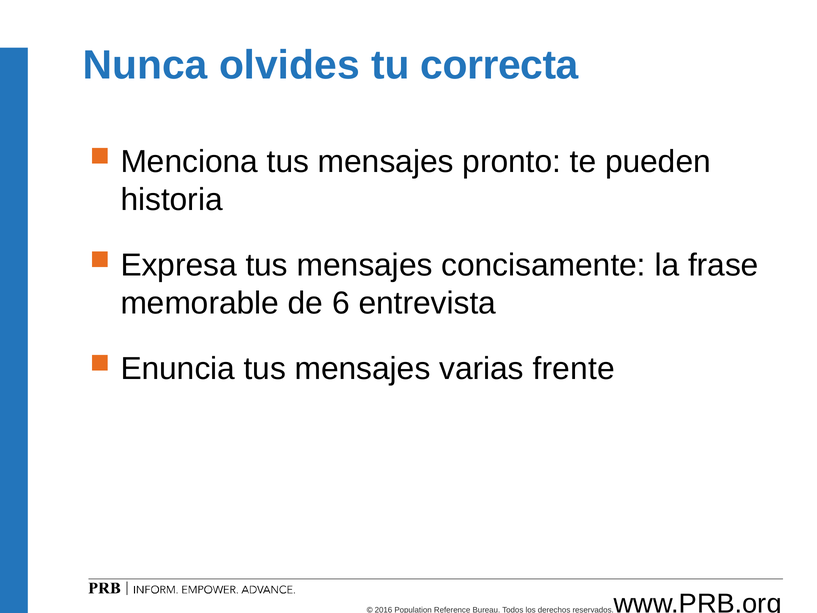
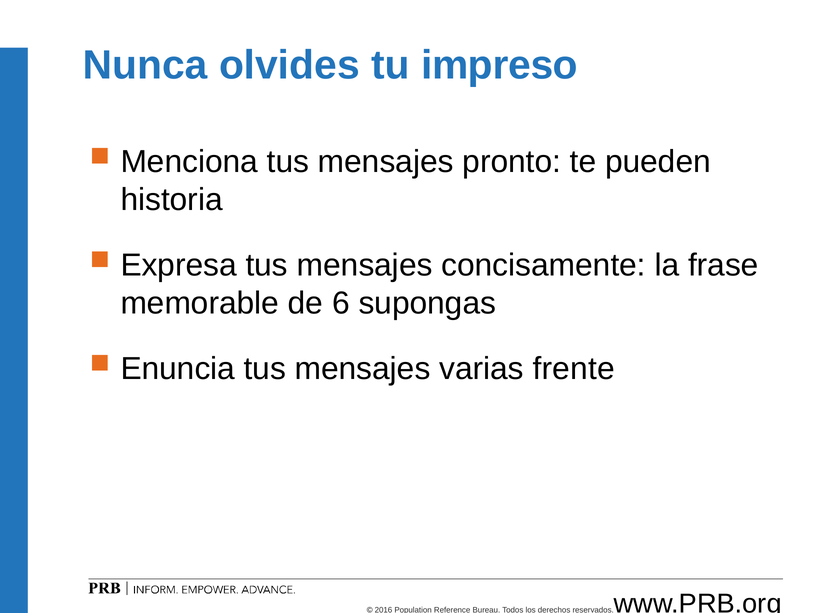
correcta: correcta -> impreso (499, 65)
entrevista: entrevista -> supongas (427, 303)
